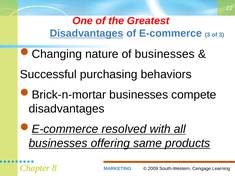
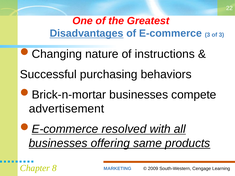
of businesses: businesses -> instructions (165, 54)
disadvantages: disadvantages -> advertisement (67, 109)
